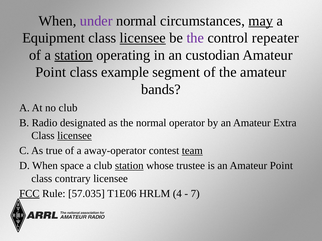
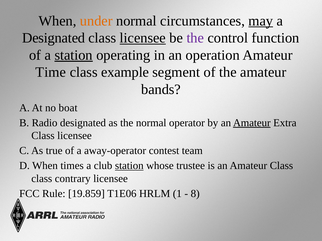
under colour: purple -> orange (96, 21)
Equipment: Equipment -> Designated (54, 38)
repeater: repeater -> function (276, 38)
custodian: custodian -> operation (213, 55)
Point: Point -> Time (51, 72)
no club: club -> boat (68, 108)
Amateur underline: none -> present (252, 123)
licensee underline: present -> none (75, 136)
team underline: present -> none (192, 151)
space: space -> times (72, 166)
an Amateur Point: Point -> Class (281, 166)
FCC underline: present -> none (29, 194)
57.035: 57.035 -> 19.859 (86, 194)
4: 4 -> 1 (177, 194)
7: 7 -> 8 (195, 194)
